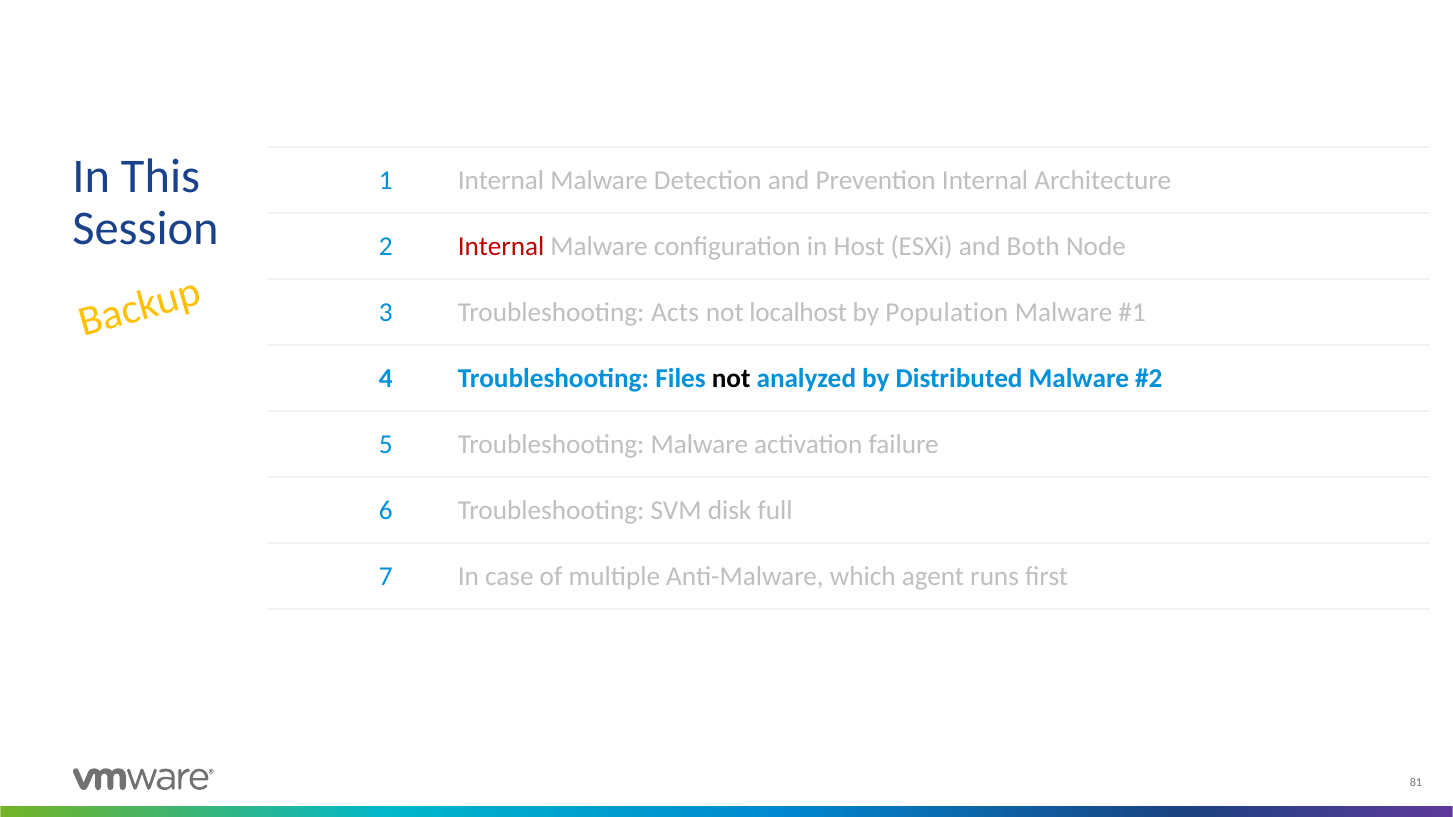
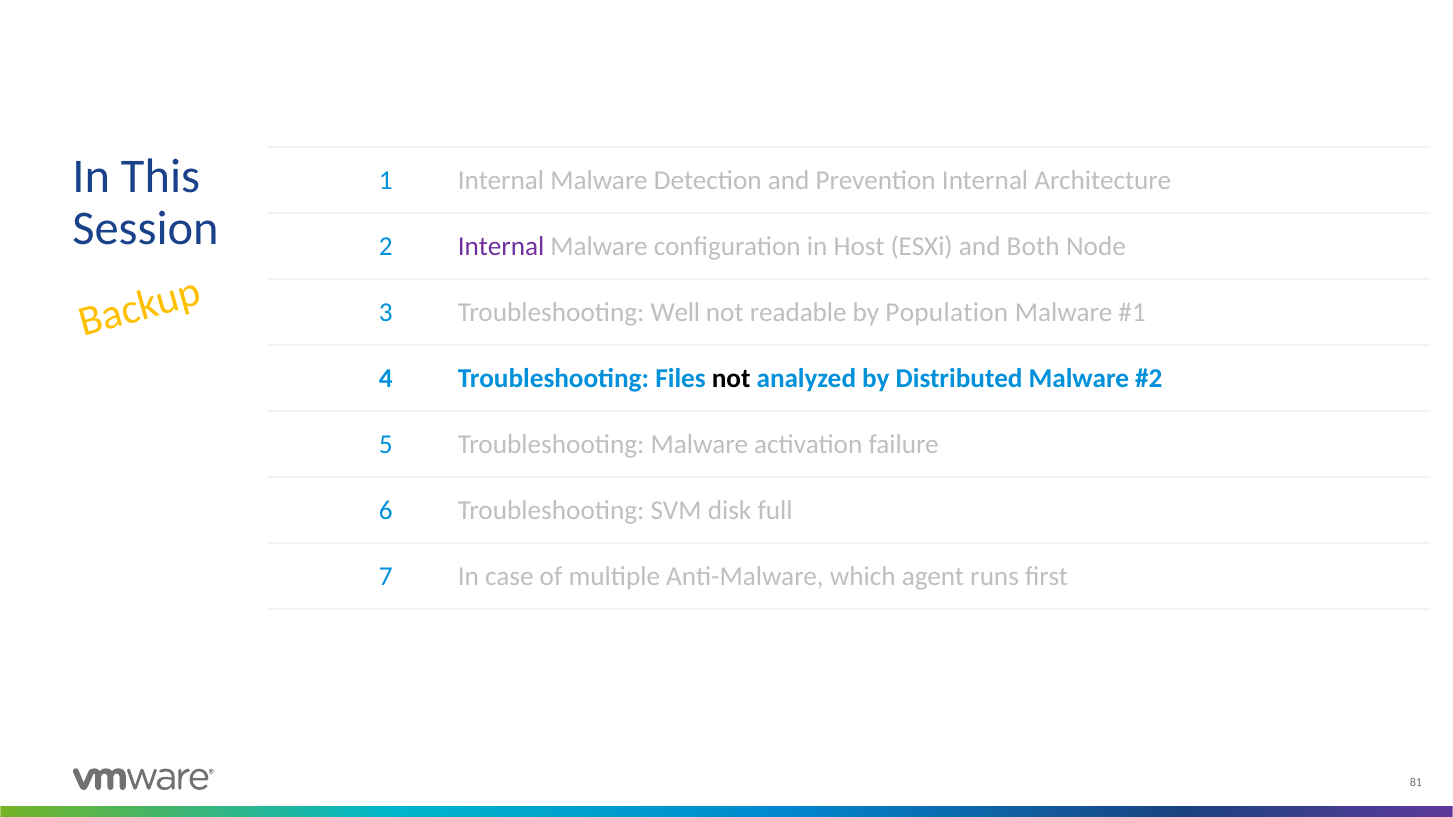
Internal colour: red -> purple (501, 246)
Acts: Acts -> Well (675, 312)
localhost: localhost -> readable (798, 312)
